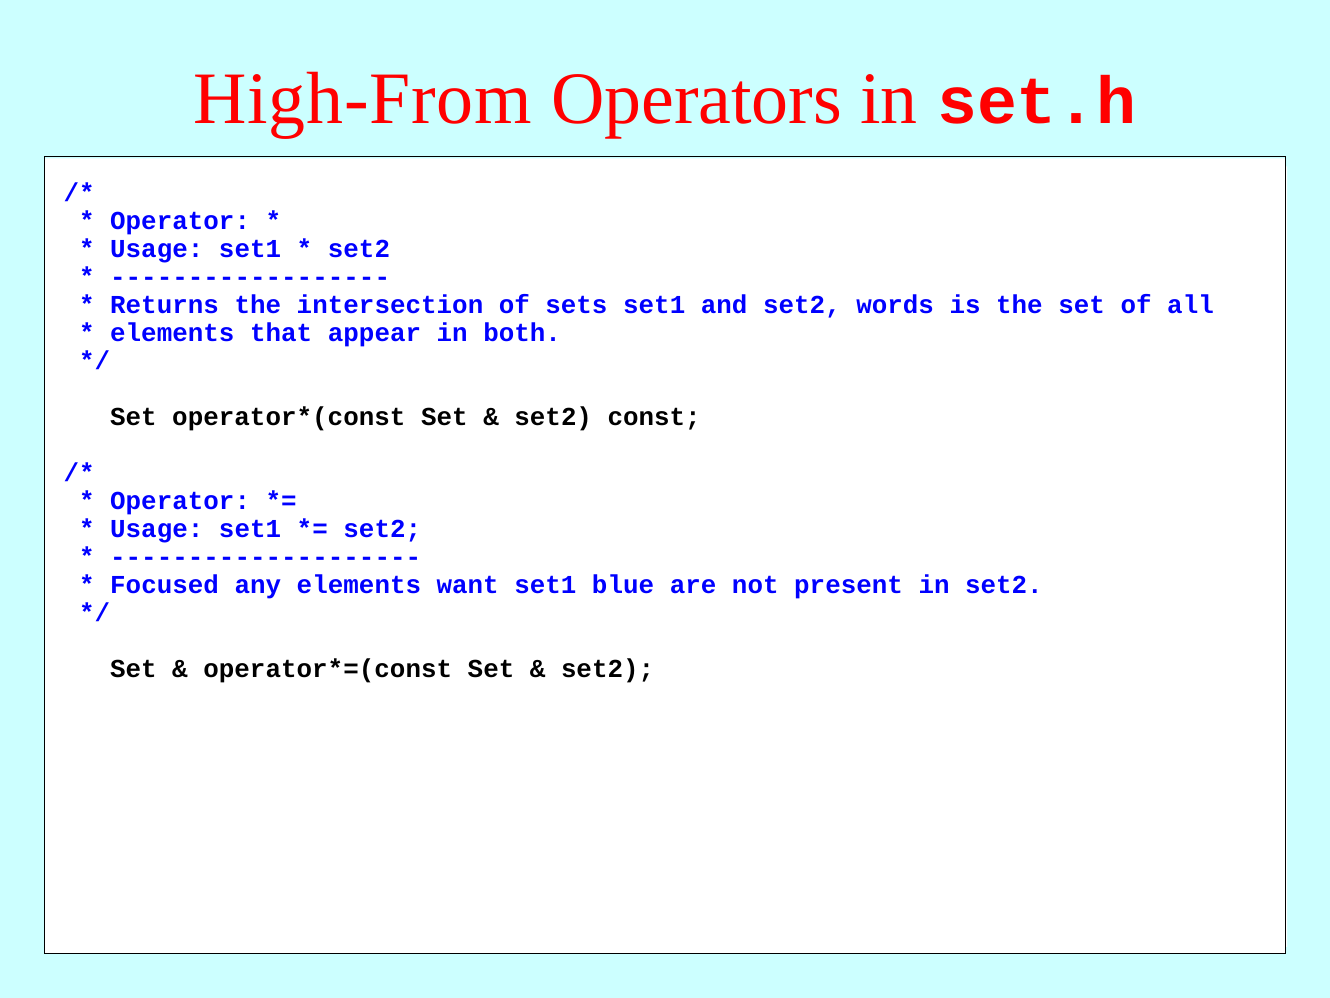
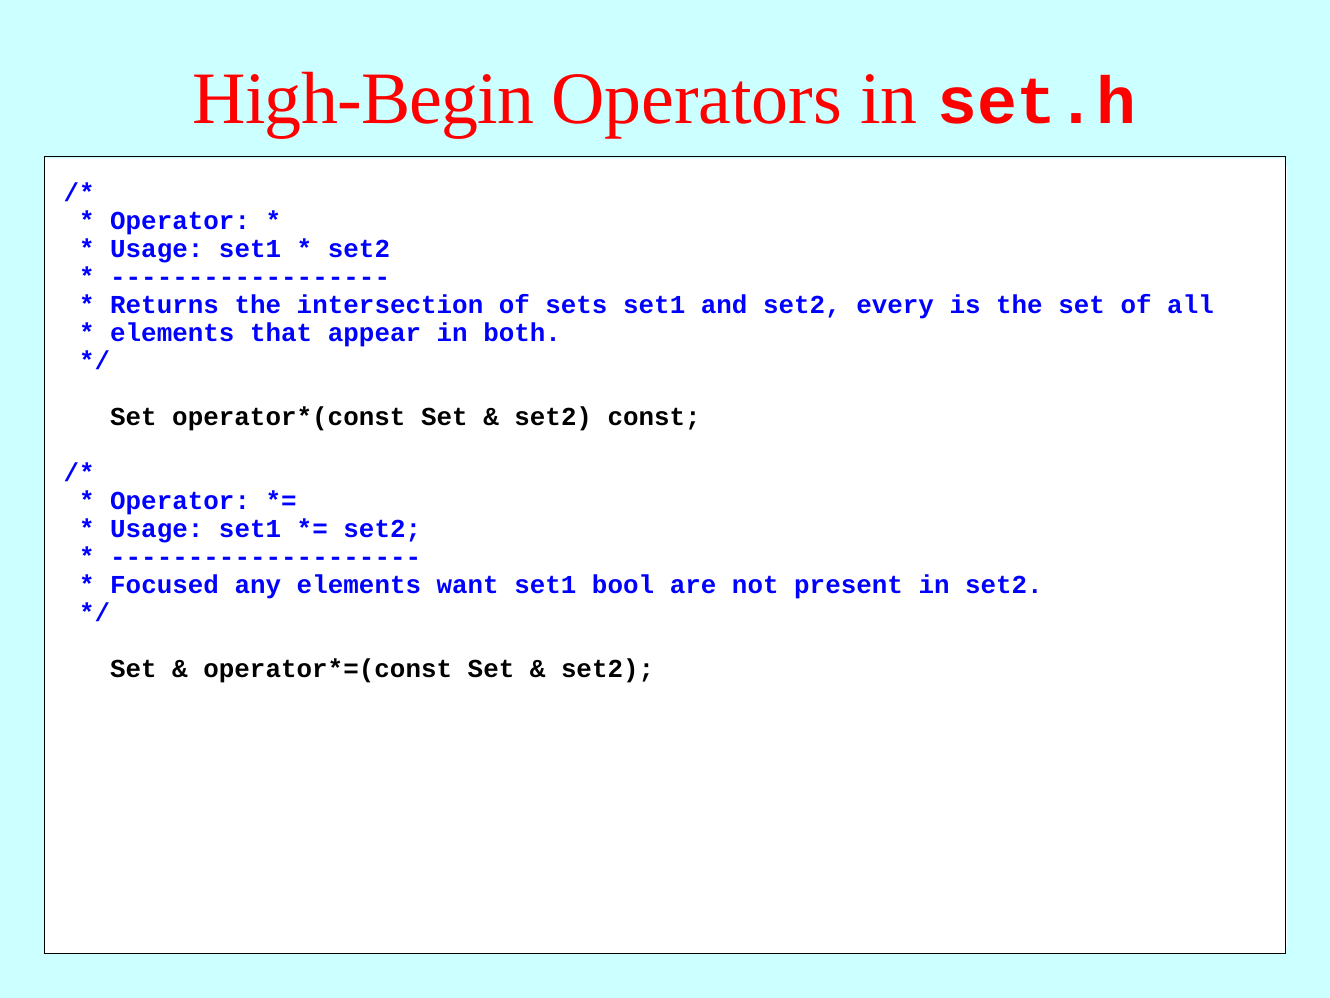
High-From: High-From -> High-Begin (363, 99)
words: words -> every (895, 305)
blue: blue -> bool (623, 585)
